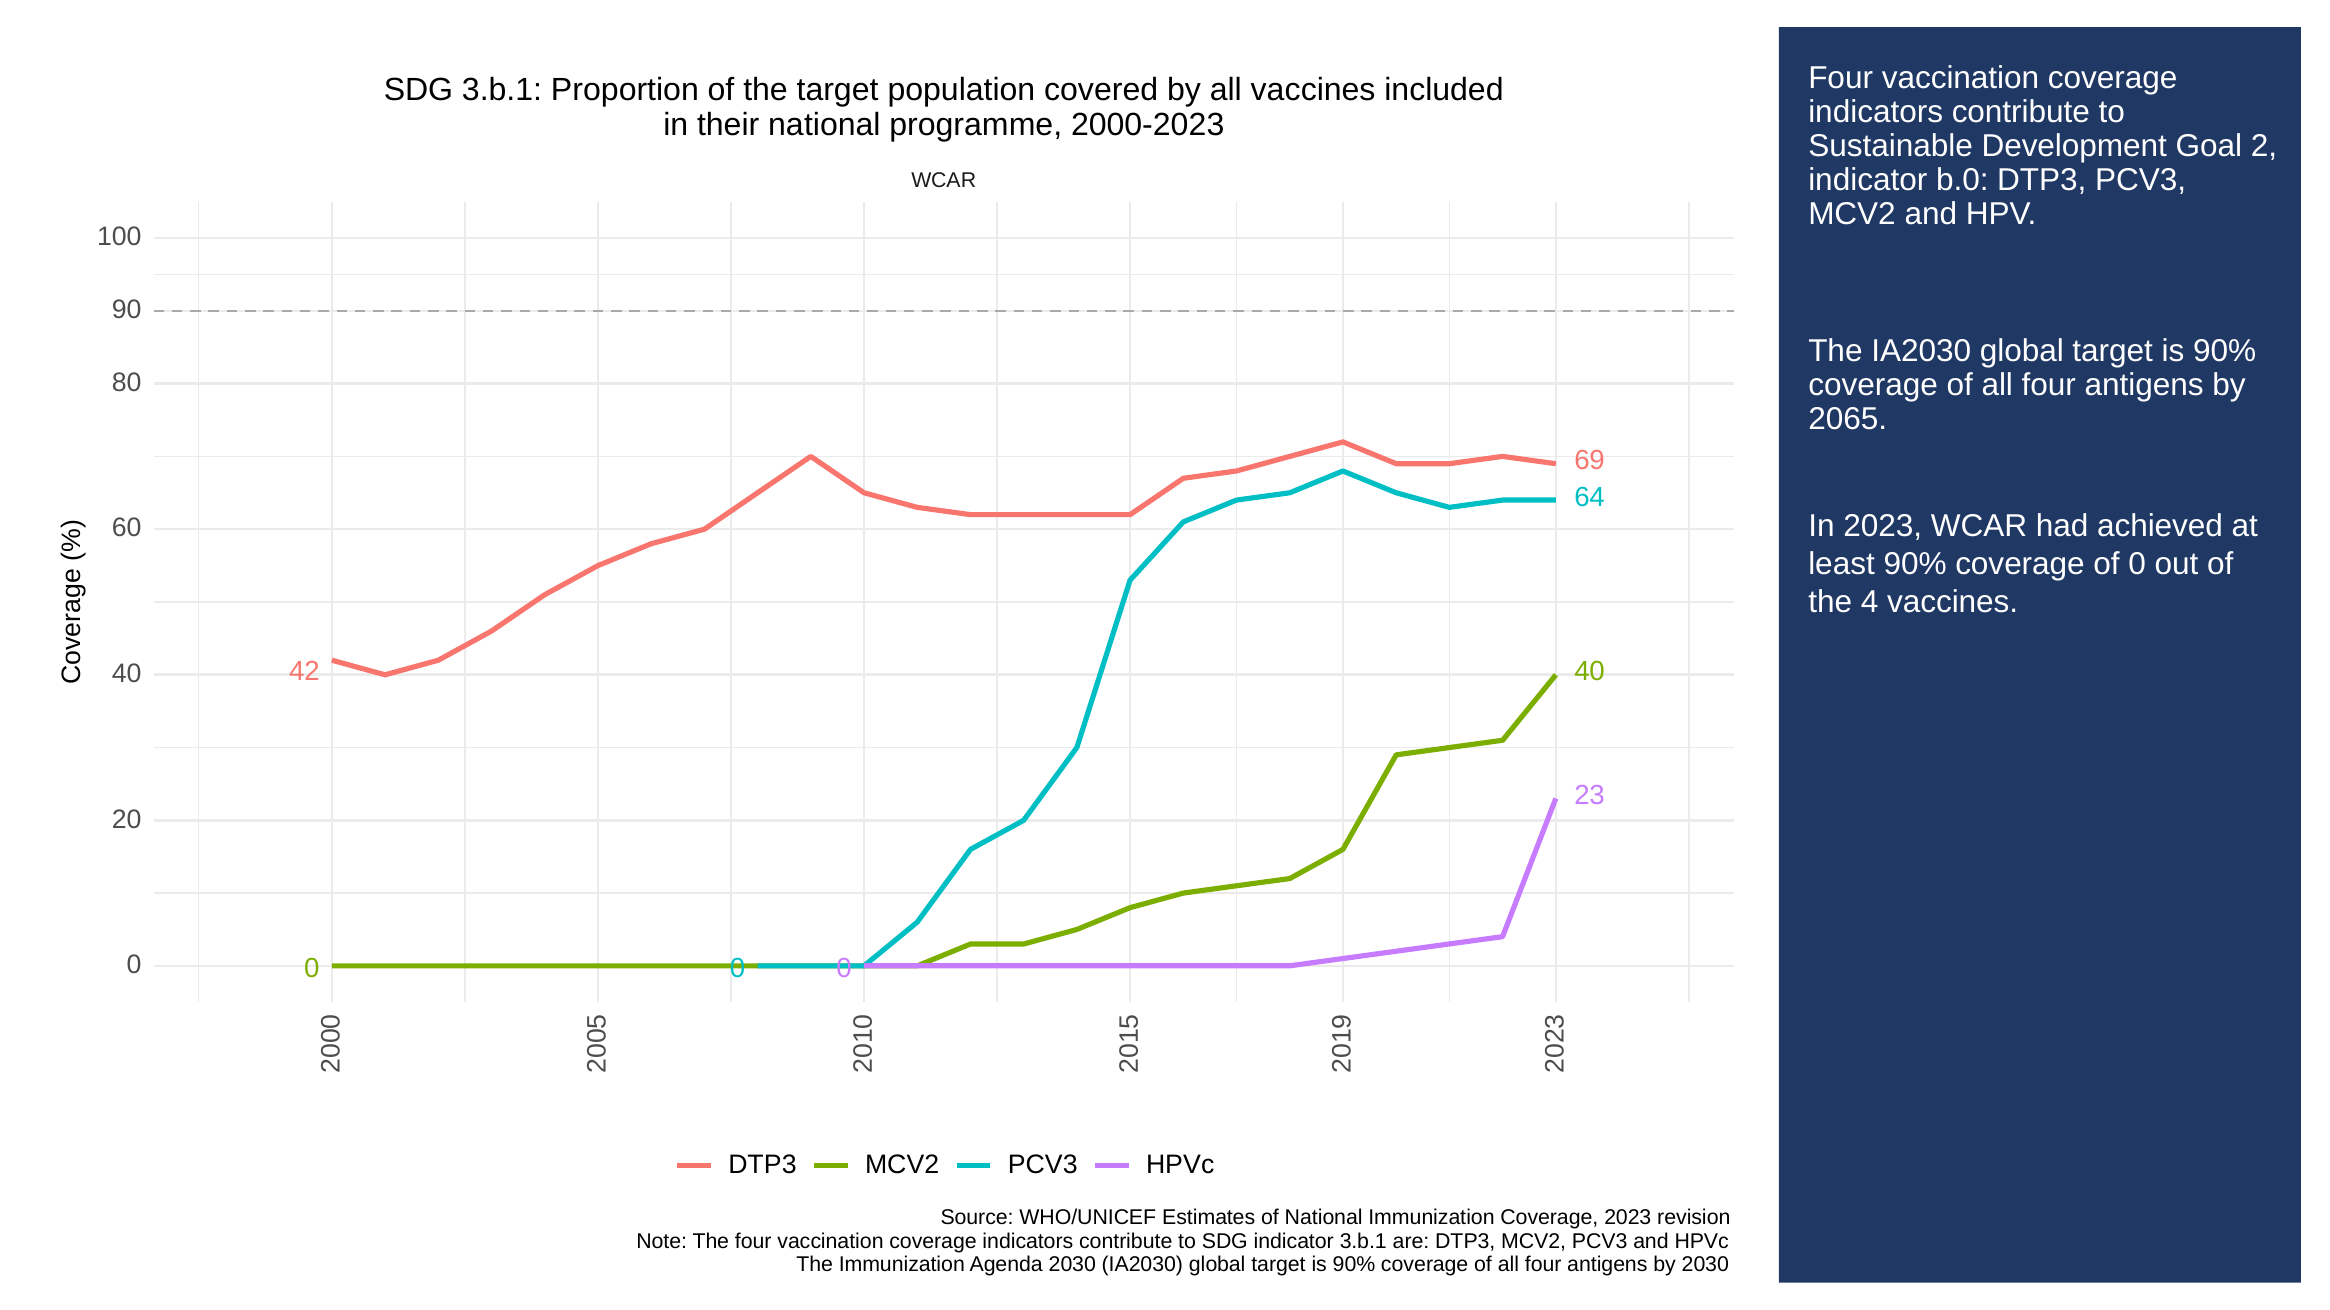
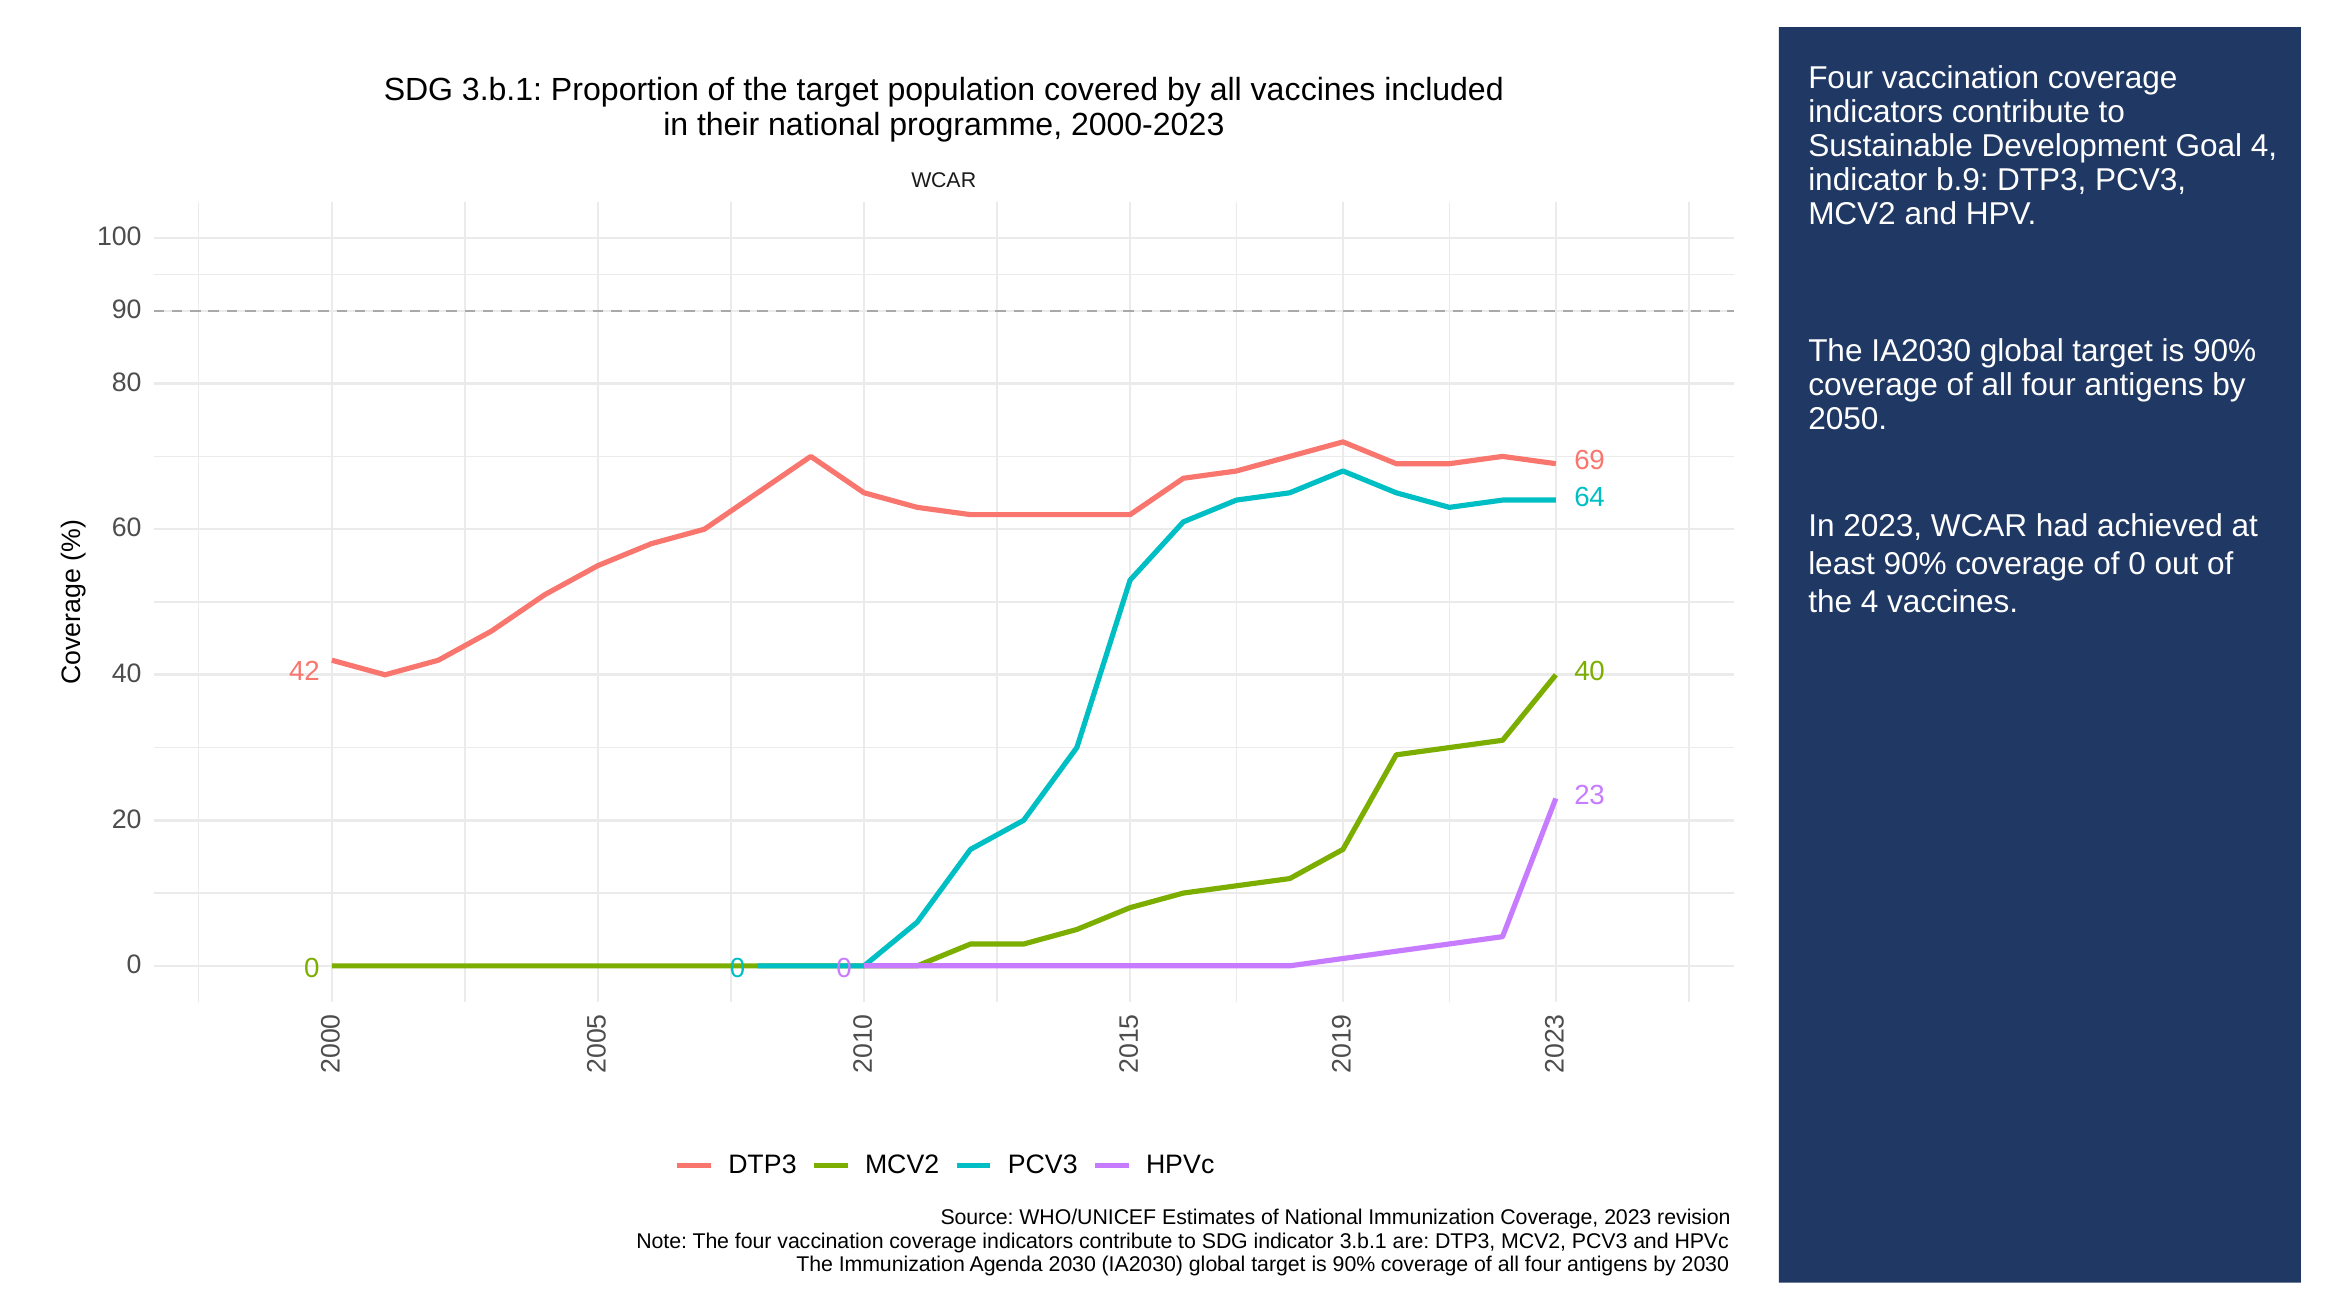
Goal 2: 2 -> 4 (2264, 146)
b.0: b.0 -> b.9 (1962, 180)
2065: 2065 -> 2050 (1848, 420)
